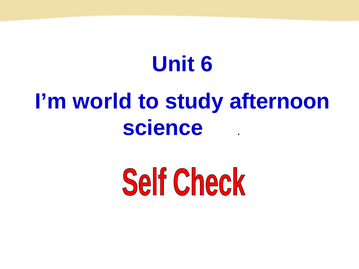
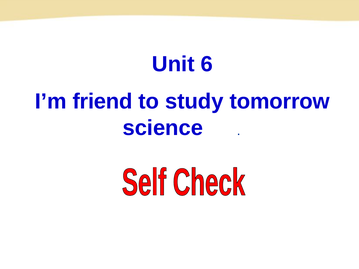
world: world -> friend (103, 102)
afternoon: afternoon -> tomorrow (280, 102)
